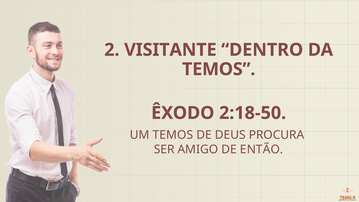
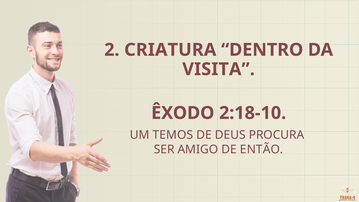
VISITANTE: VISITANTE -> CRIATURA (170, 50)
TEMOS: TEMOS -> VISITA (219, 69)
2:18-50: 2:18-50 -> 2:18-10 (253, 113)
